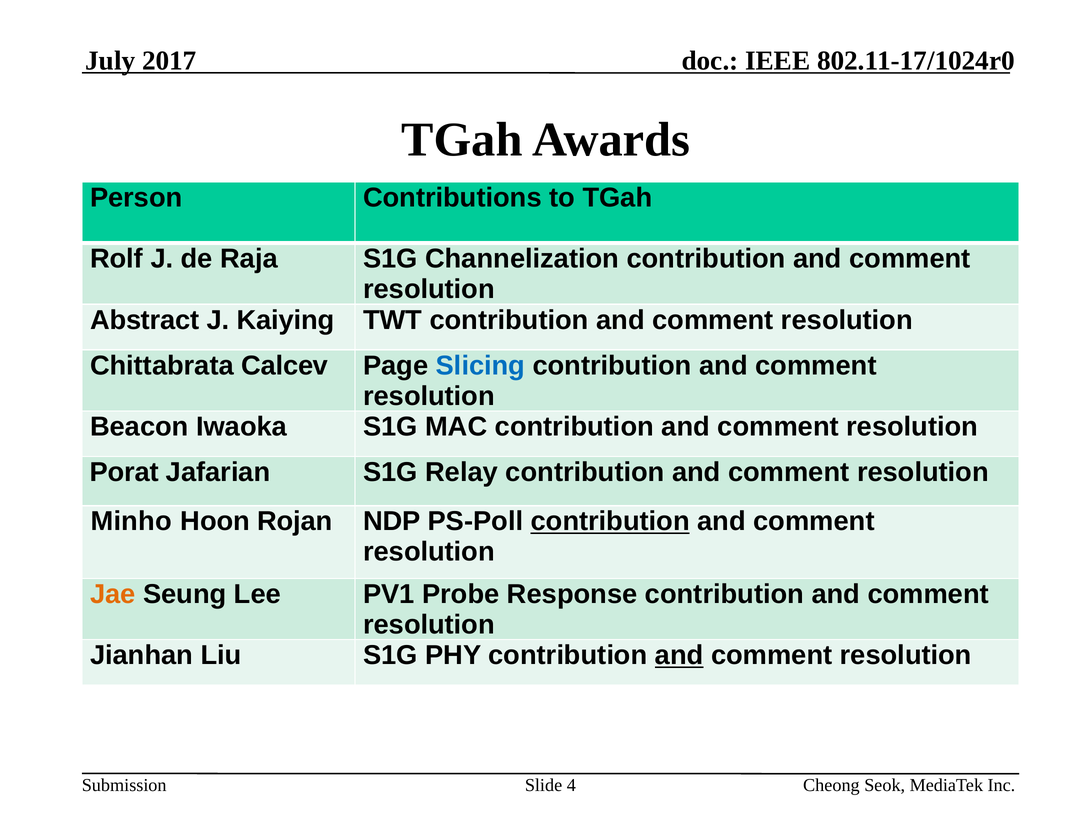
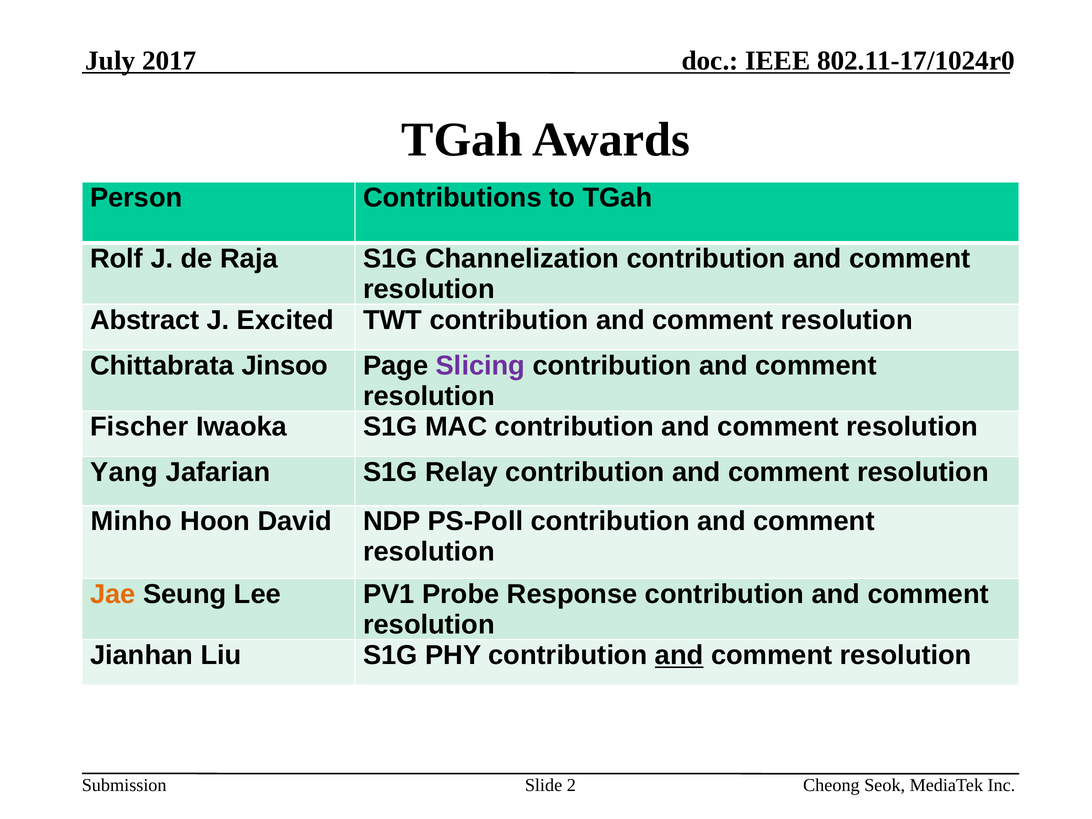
Kaiying: Kaiying -> Excited (285, 320)
Calcev: Calcev -> Jinsoo (285, 366)
Slicing colour: blue -> purple (480, 366)
Beacon: Beacon -> Fischer (139, 427)
Porat: Porat -> Yang (124, 472)
Rojan: Rojan -> David (295, 521)
contribution underline: present -> none (610, 521)
4: 4 -> 2 (571, 785)
